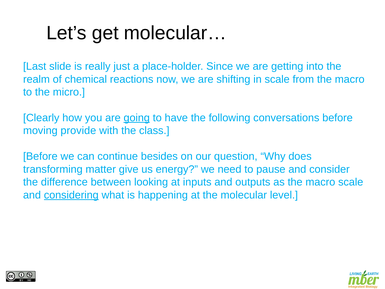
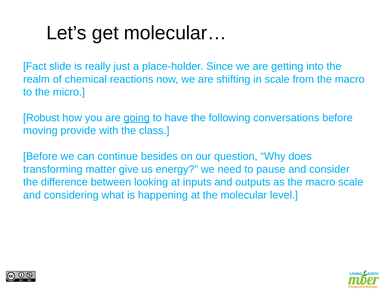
Last: Last -> Fact (35, 66)
Clearly: Clearly -> Robust (41, 118)
considering underline: present -> none (71, 195)
